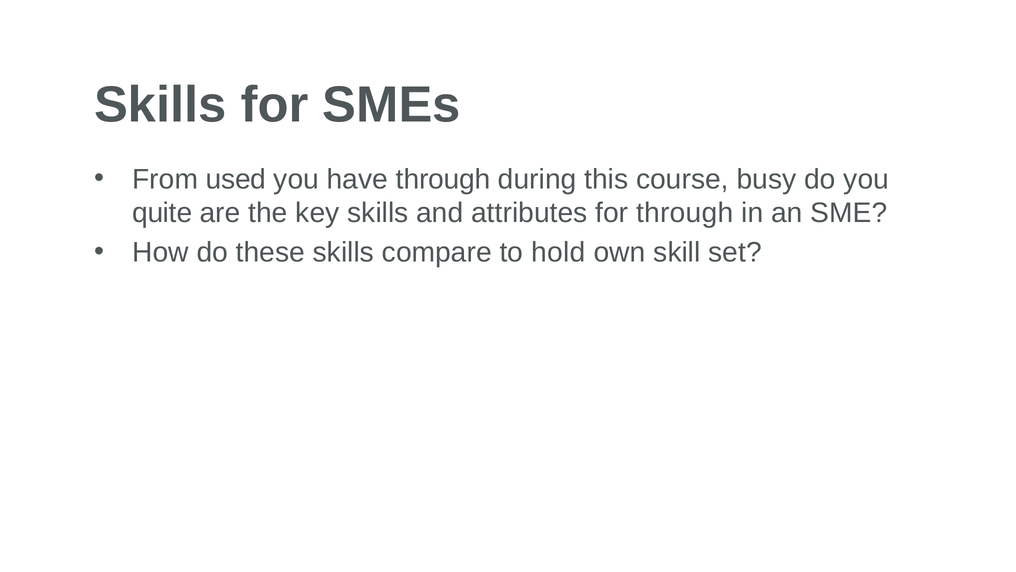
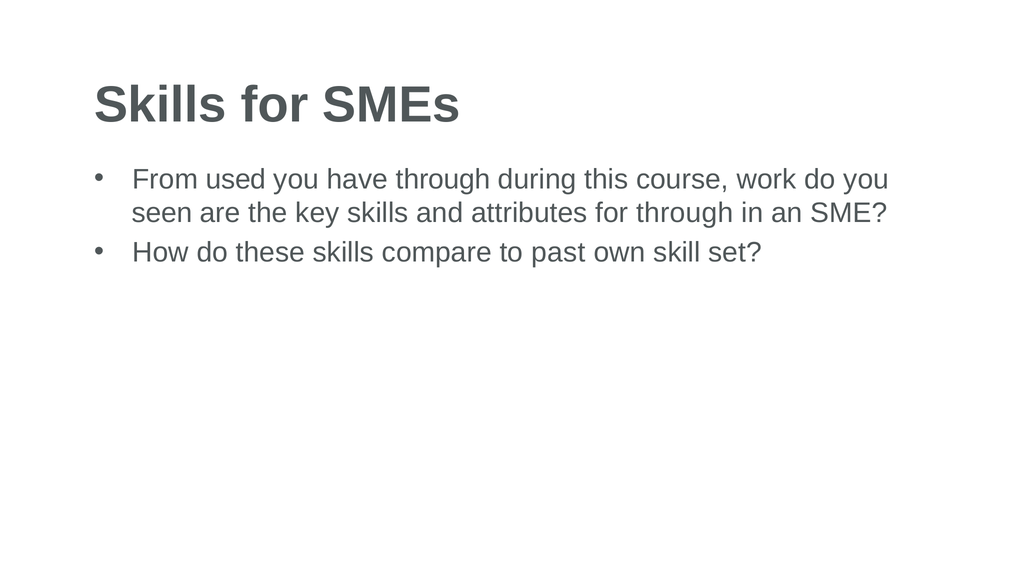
busy: busy -> work (766, 179)
quite: quite -> seen (162, 213)
hold: hold -> past (558, 252)
